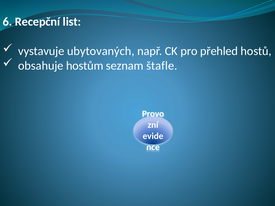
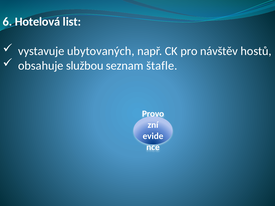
Recepční: Recepční -> Hotelová (38, 22)
přehled: přehled -> návštěv (219, 51)
hostům: hostům -> službou (85, 66)
